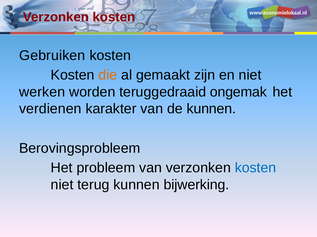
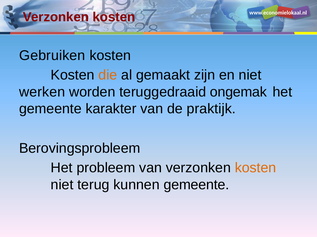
verdienen: verdienen -> gemeente (50, 109)
de kunnen: kunnen -> praktijk (211, 109)
kosten colour: blue -> orange (256, 168)
kunnen bijwerking: bijwerking -> gemeente (196, 185)
